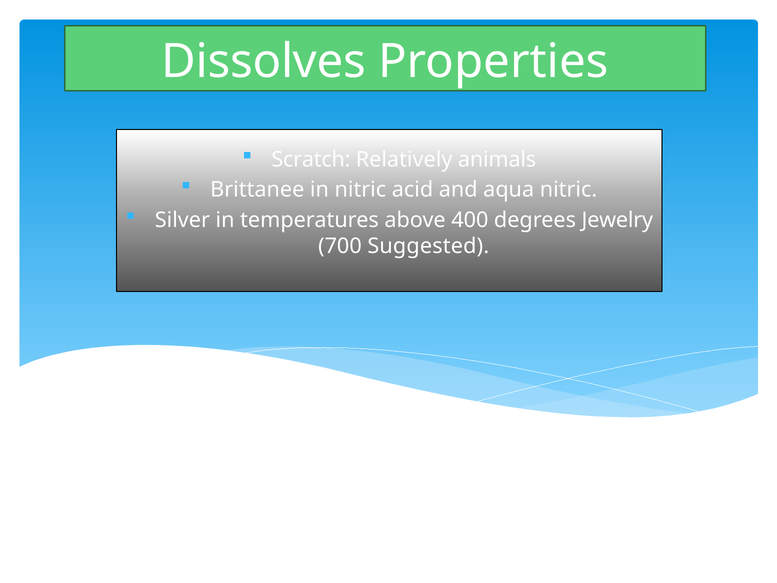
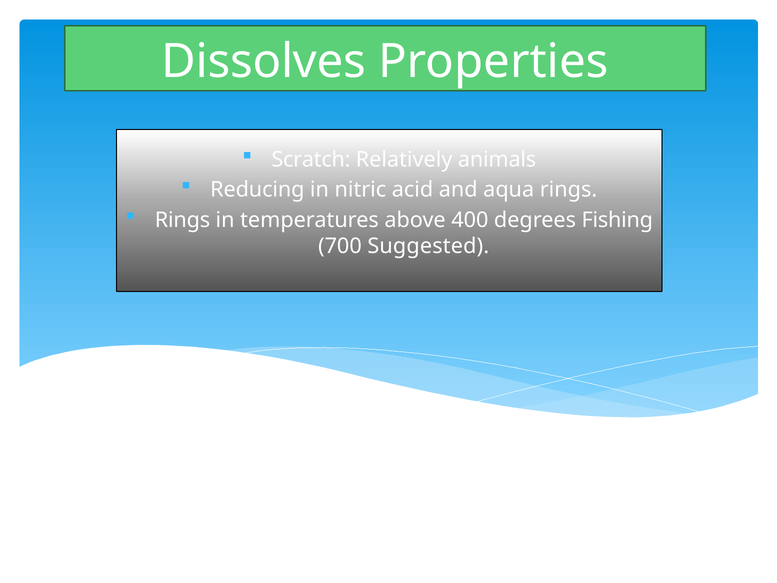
Brittanee: Brittanee -> Reducing (257, 190)
aqua nitric: nitric -> rings (568, 190)
Silver: Silver -> Rings (182, 220)
Jewelry: Jewelry -> Fishing (617, 220)
